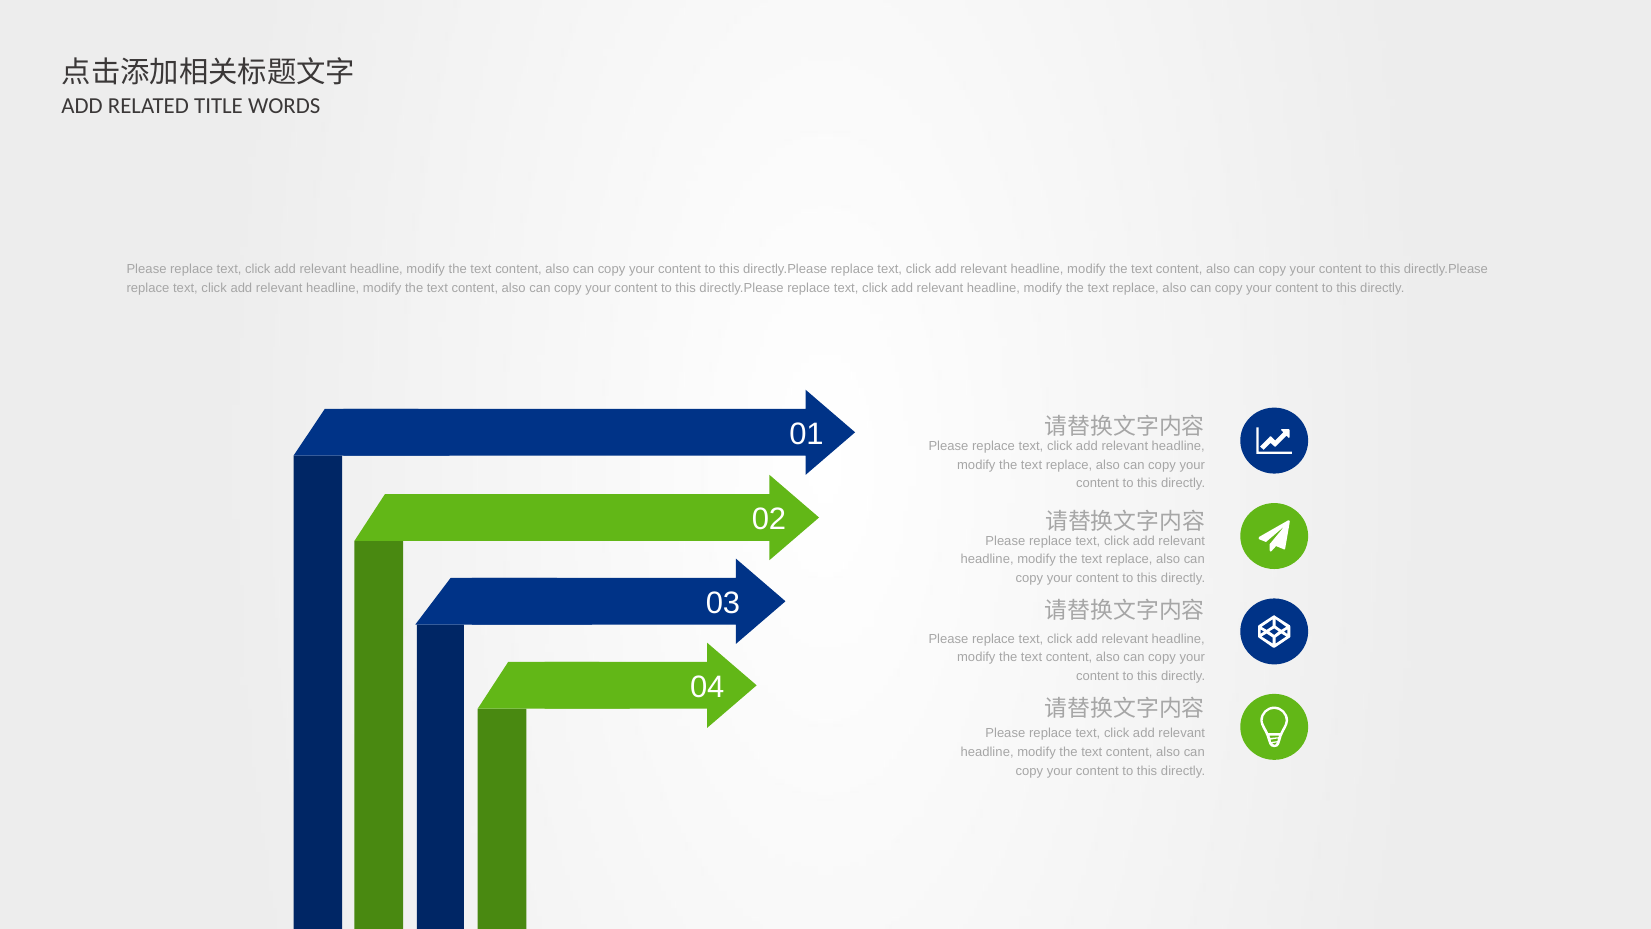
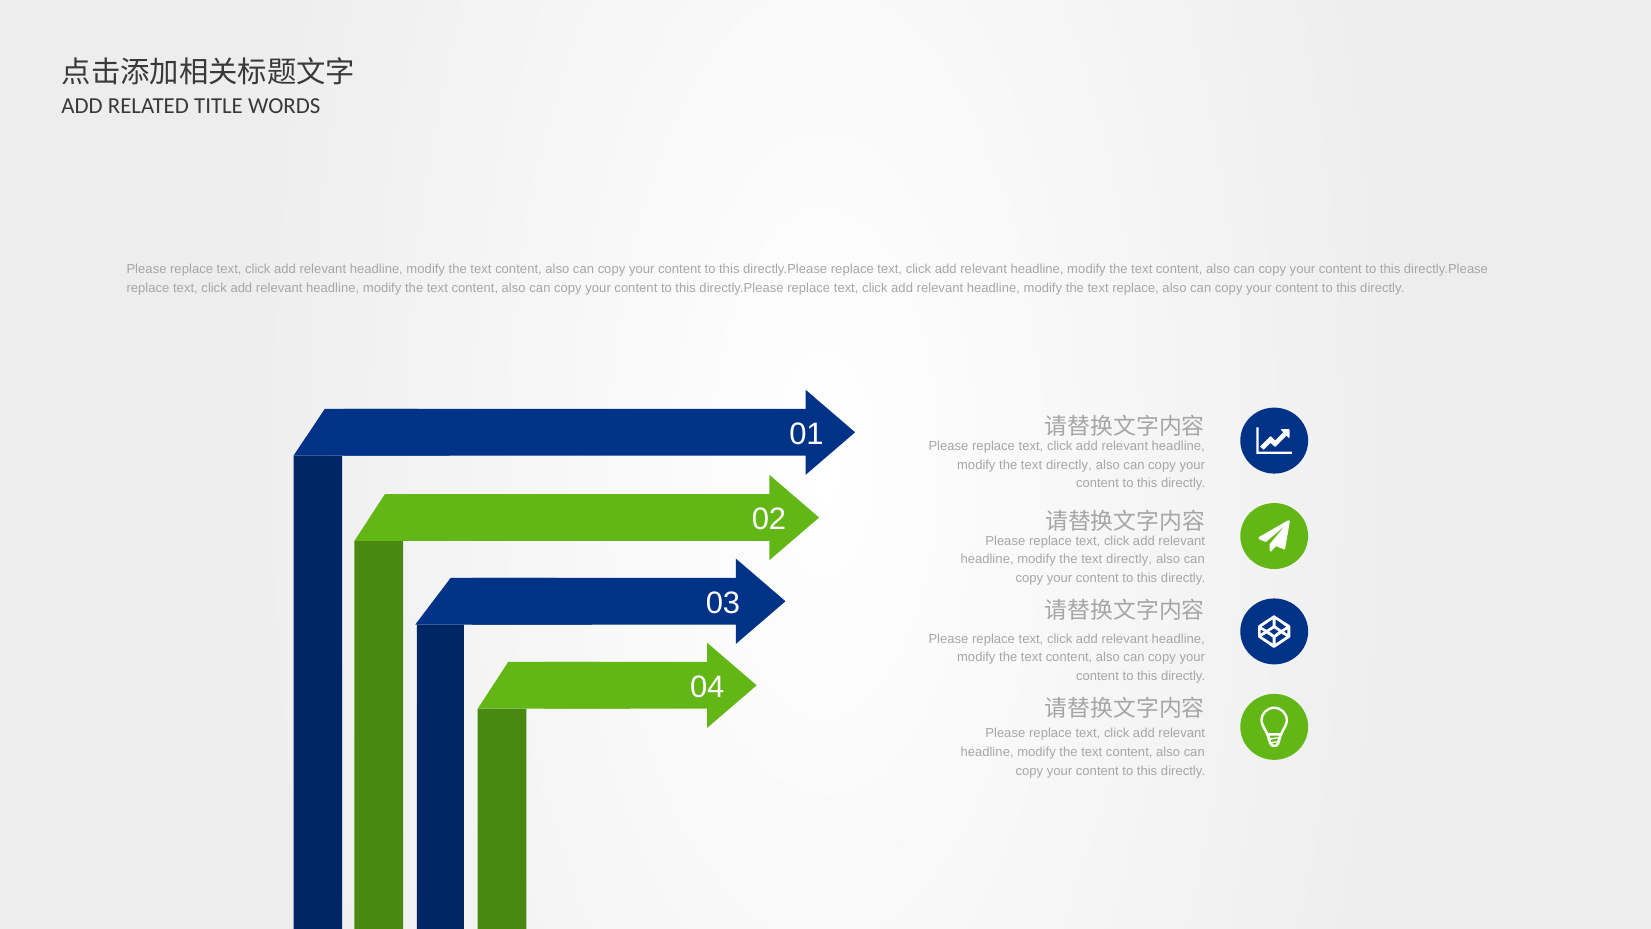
replace: replace -> directly (1069, 465)
replace: replace -> directly (1129, 559)
